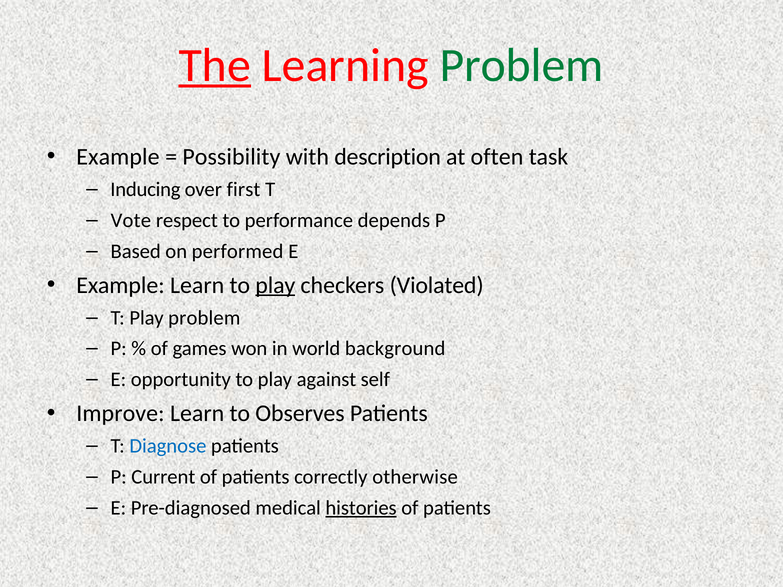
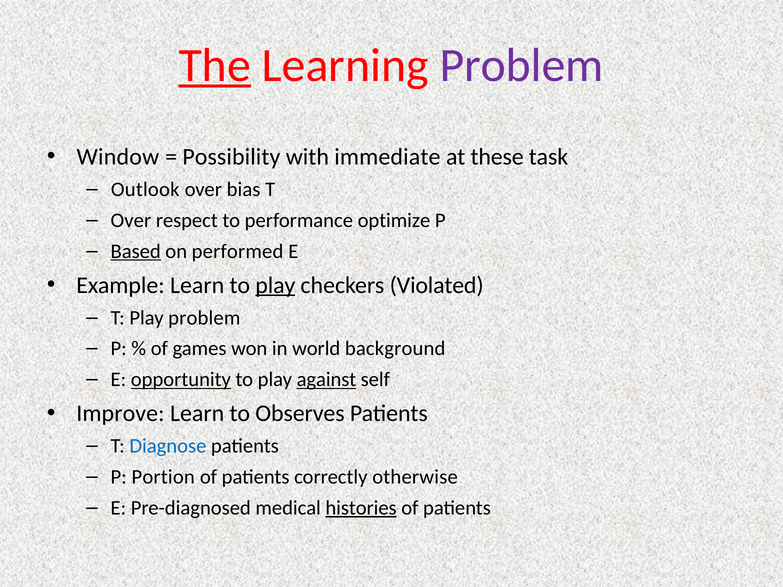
Problem colour: green -> purple (522, 65)
Example: Example -> Window (118, 157)
description: description -> immediate (387, 157)
often: often -> these (497, 157)
Inducing: Inducing -> Outlook (145, 190)
first: first -> bias (244, 190)
Vote: Vote -> Over (131, 220)
depends: depends -> optimize (394, 220)
Based underline: none -> present (136, 251)
opportunity underline: none -> present (181, 380)
against underline: none -> present (326, 380)
Current: Current -> Portion (163, 477)
